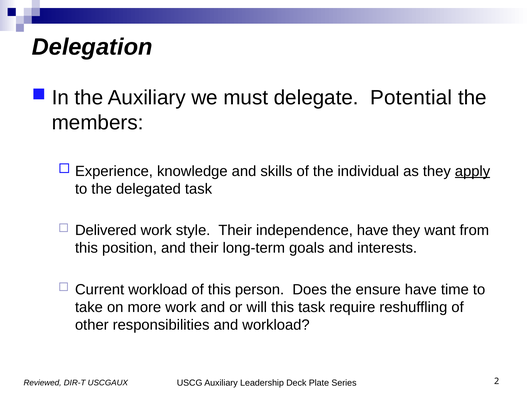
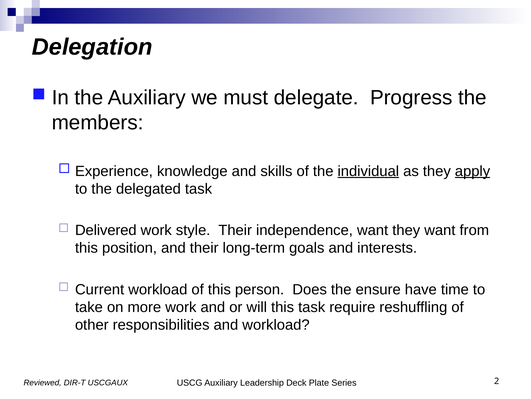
Potential: Potential -> Progress (411, 98)
individual underline: none -> present (368, 171)
independence have: have -> want (373, 230)
